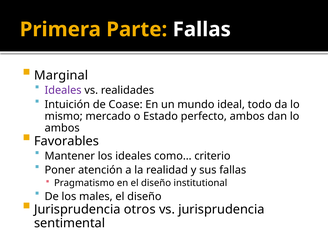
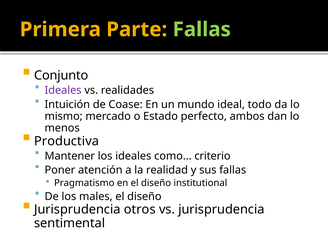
Fallas colour: white -> light green (202, 29)
Marginal: Marginal -> Conjunto (61, 76)
ambos: ambos -> menos (62, 128)
Favorables: Favorables -> Productiva (67, 141)
